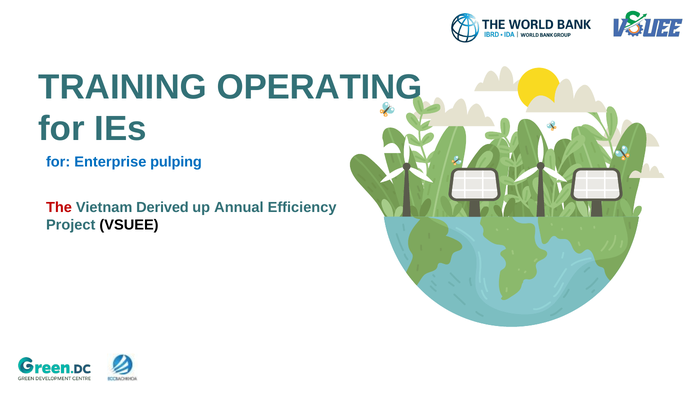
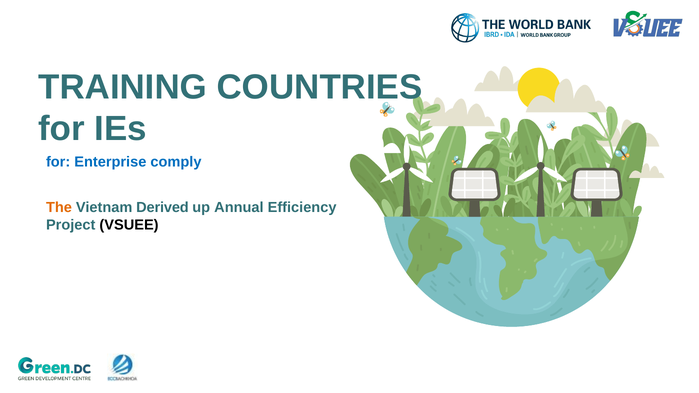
OPERATING: OPERATING -> COUNTRIES (320, 87)
pulping: pulping -> comply (176, 162)
The colour: red -> orange (59, 208)
